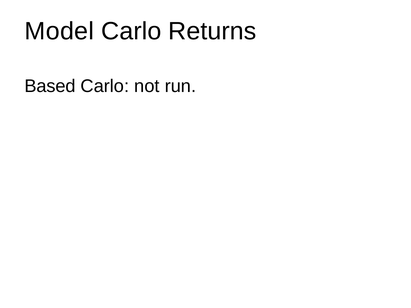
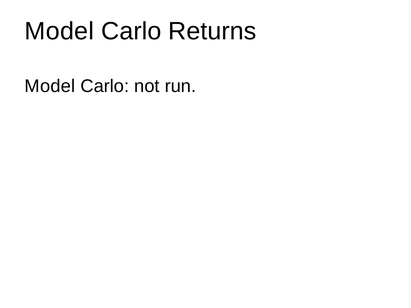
Based: Based -> Model (50, 86)
